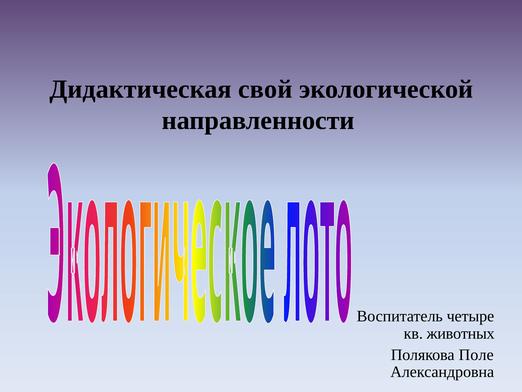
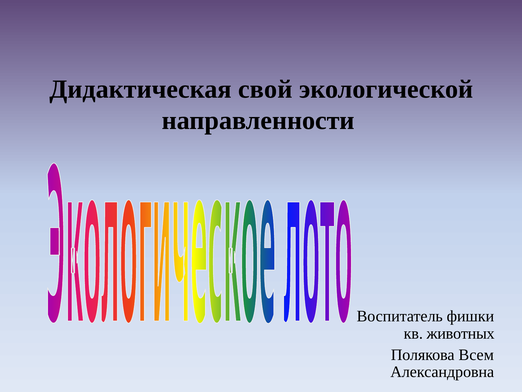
четыре: четыре -> фишки (470, 316)
Поле: Поле -> Всем (476, 354)
